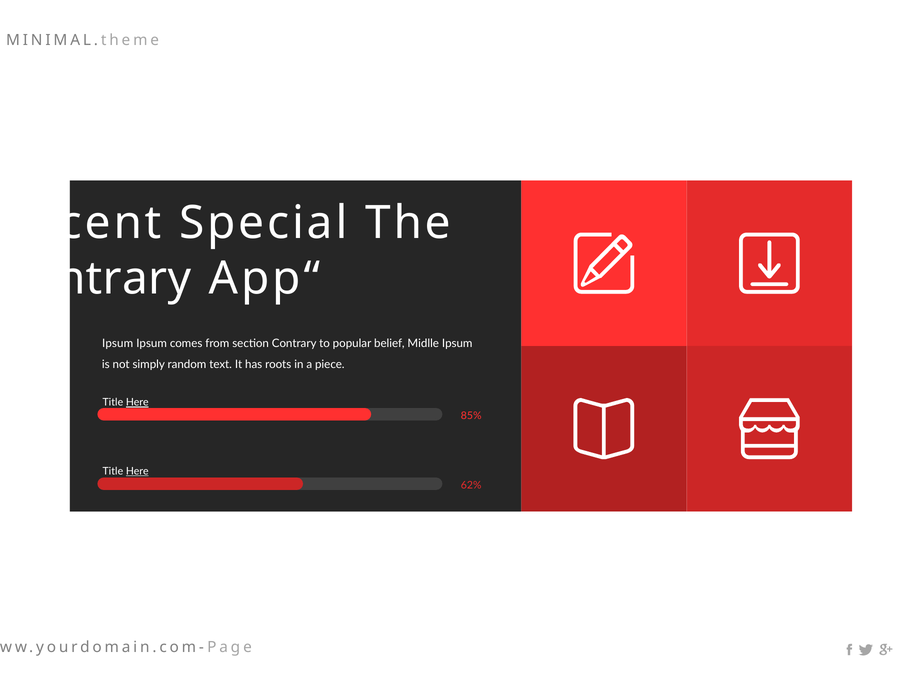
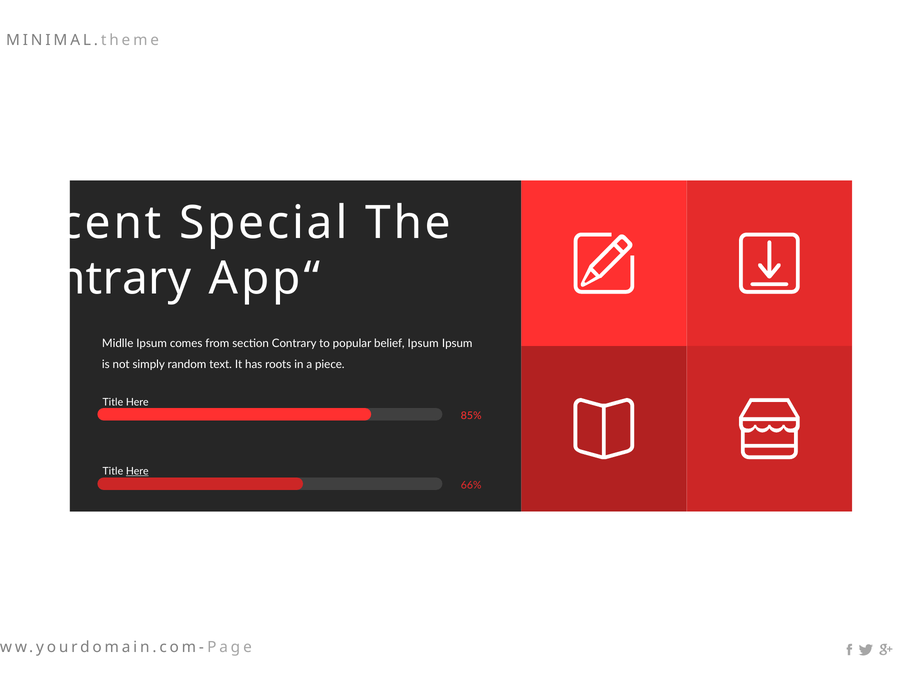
Ipsum: Ipsum -> Midlle (118, 343)
belief Midlle: Midlle -> Ipsum (423, 343)
Here underline: present -> none (137, 402)
62%: 62% -> 66% (471, 485)
